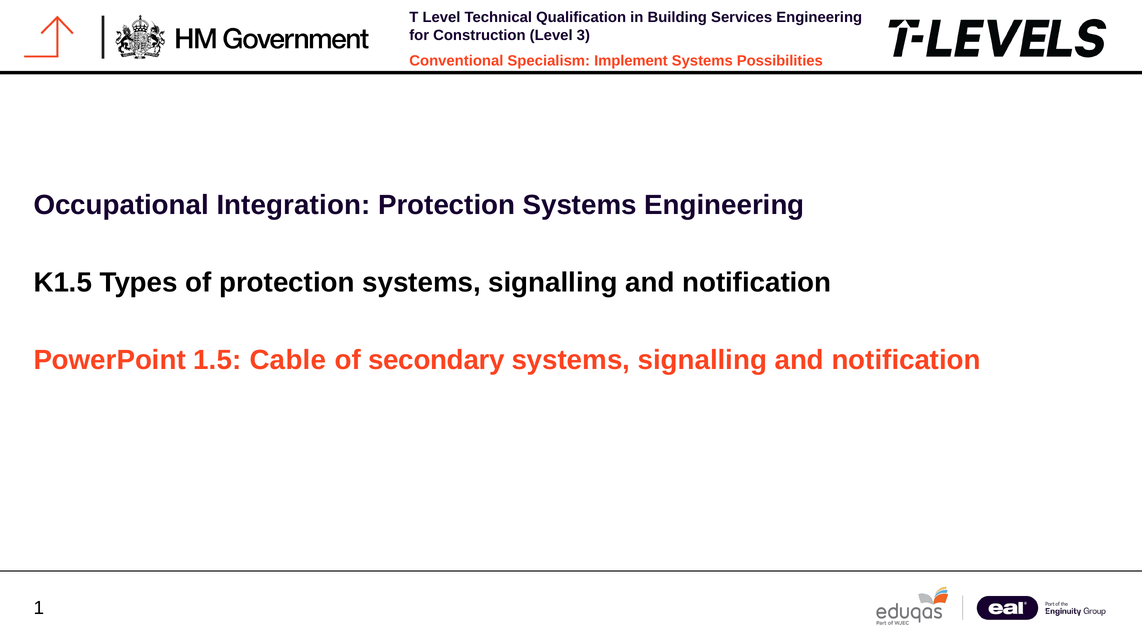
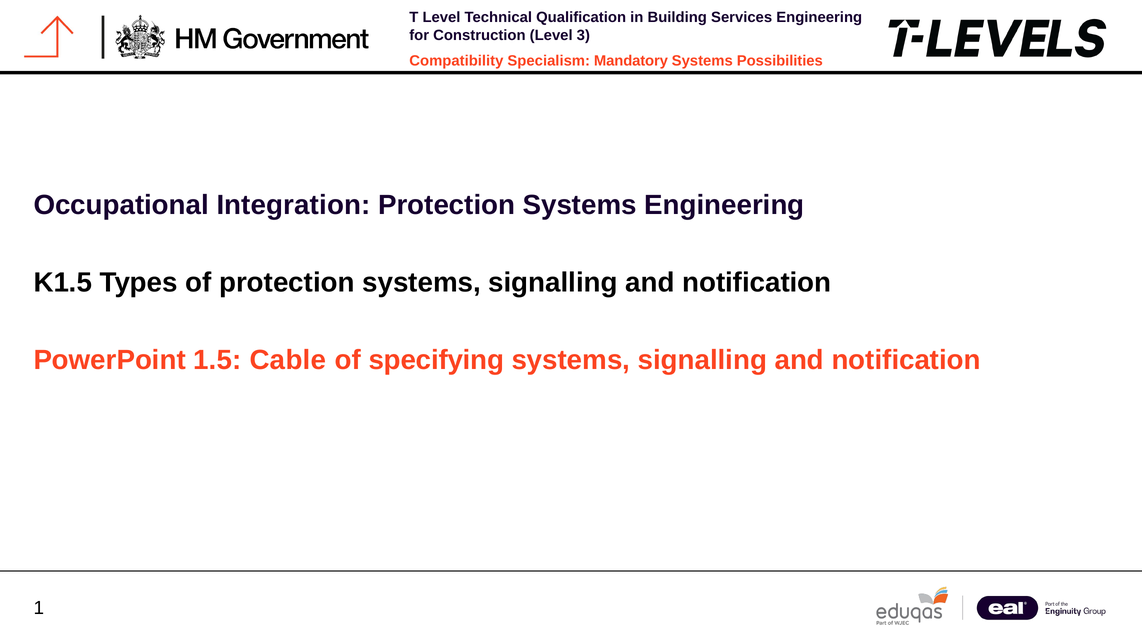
Conventional: Conventional -> Compatibility (456, 61)
Implement: Implement -> Mandatory (631, 61)
secondary: secondary -> specifying (436, 360)
